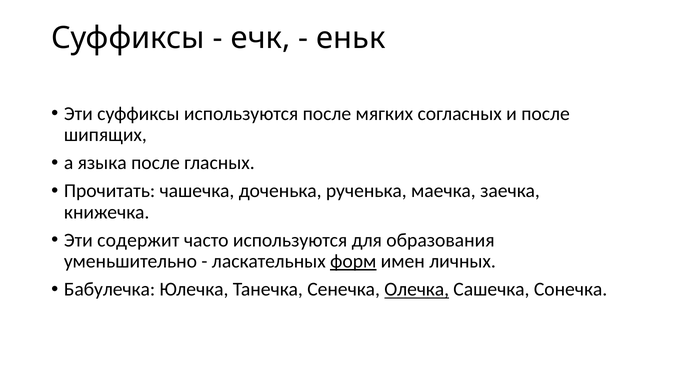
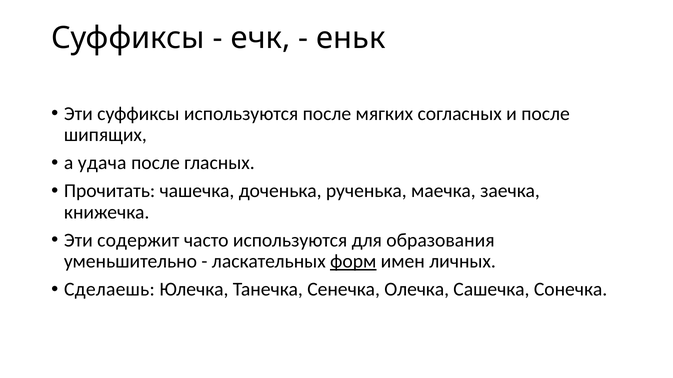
языка: языка -> удача (102, 163)
Бабулечка: Бабулечка -> Сделаешь (109, 290)
Олечка underline: present -> none (417, 290)
